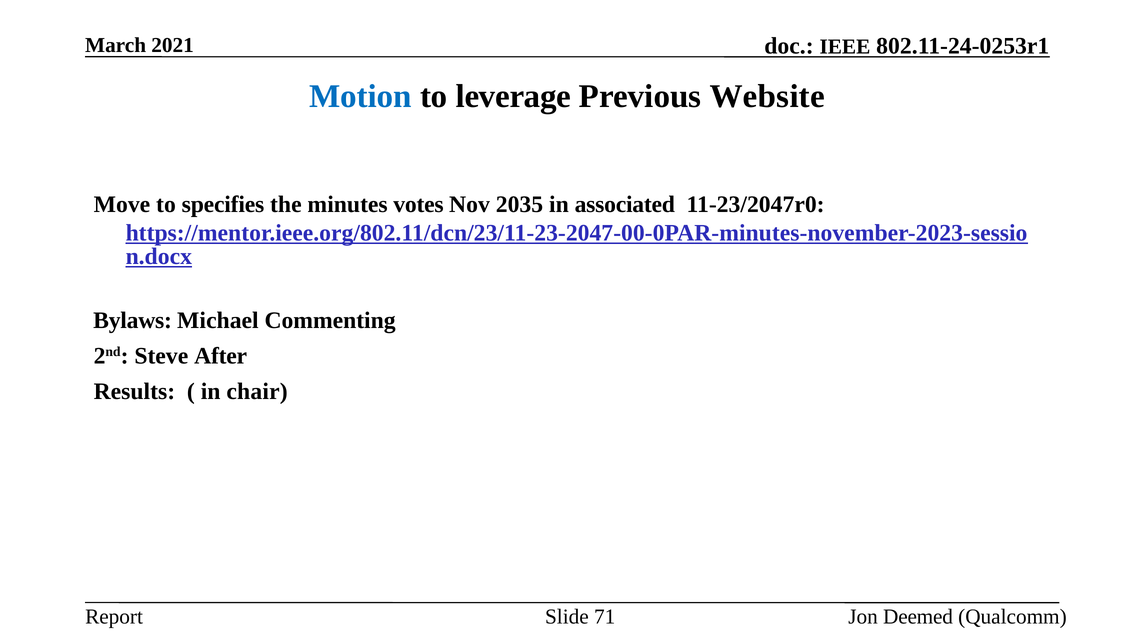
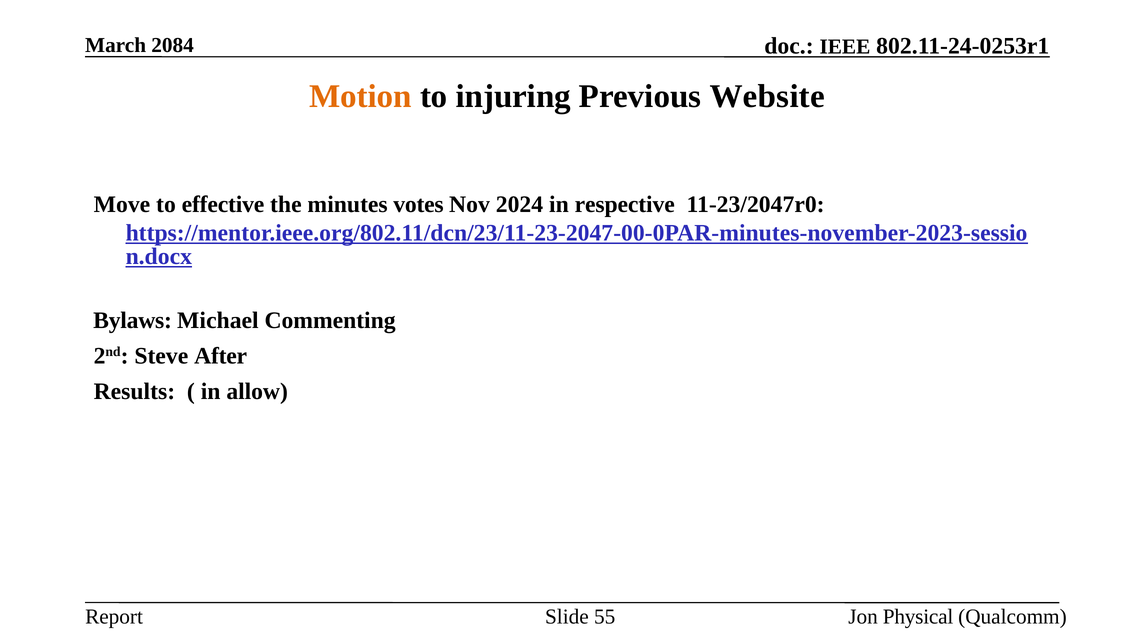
2021: 2021 -> 2084 (173, 45)
Motion colour: blue -> orange (360, 97)
leverage: leverage -> injuring (513, 97)
specifies: specifies -> effective (223, 205)
2035: 2035 -> 2024 (519, 205)
associated: associated -> respective (625, 205)
chair: chair -> allow (257, 391)
71: 71 -> 55 (605, 617)
Deemed: Deemed -> Physical (918, 617)
